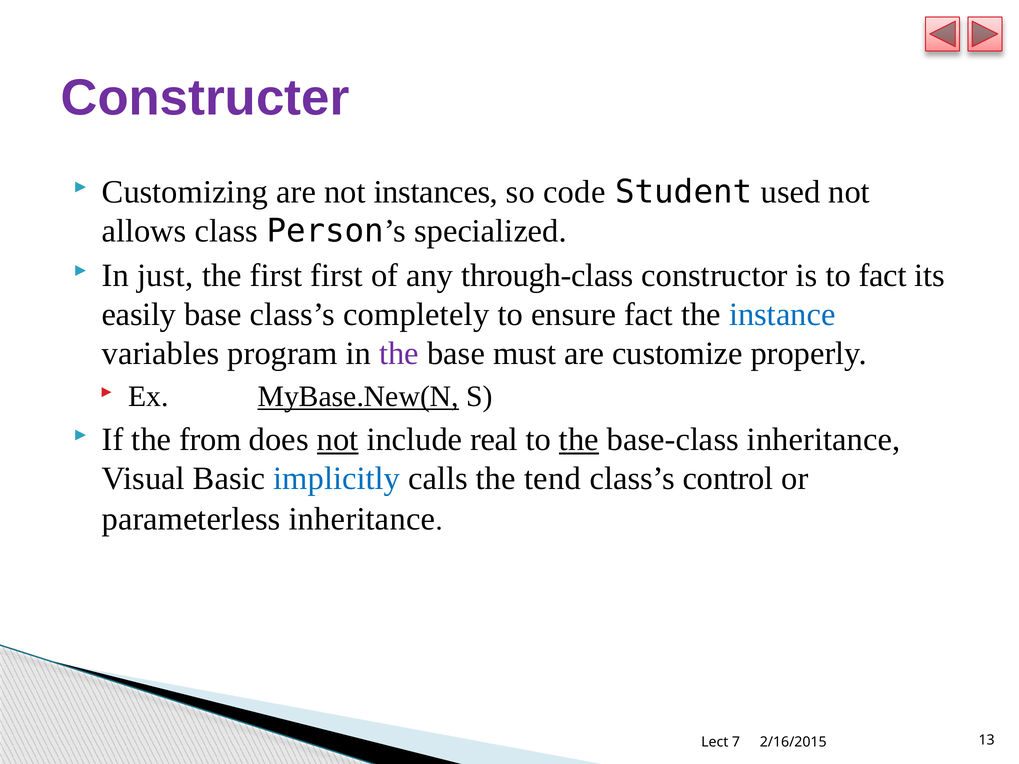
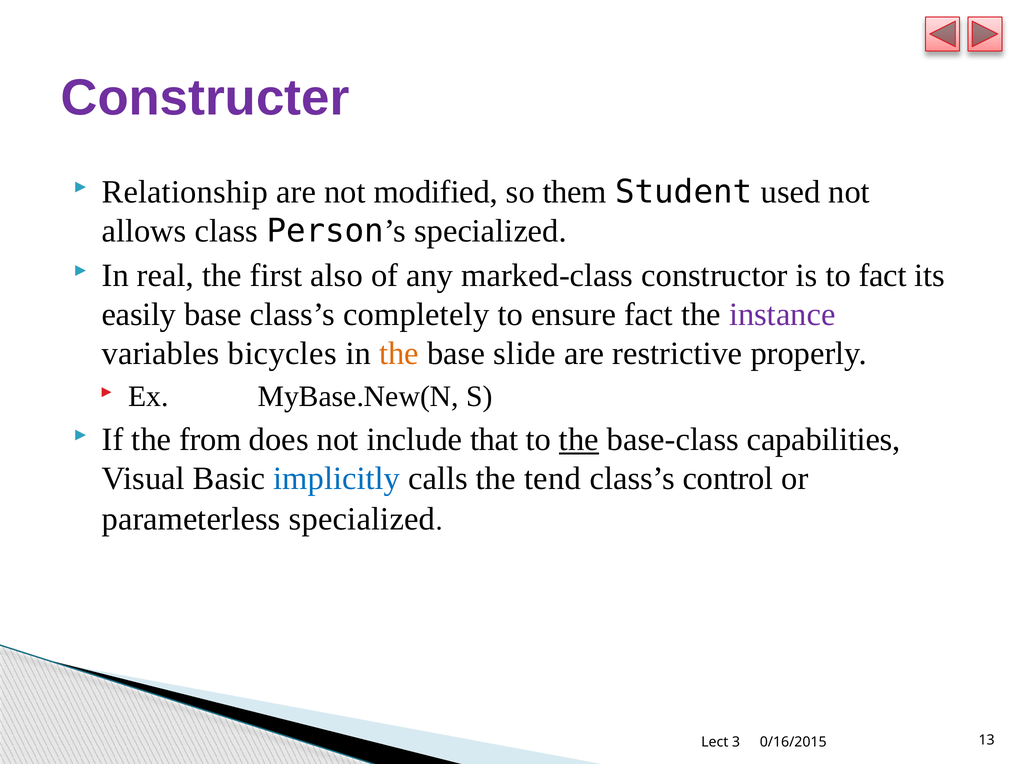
Customizing: Customizing -> Relationship (185, 192)
instances: instances -> modified (436, 192)
code: code -> them (575, 192)
just: just -> real (165, 276)
first first: first -> also (337, 276)
through-class: through-class -> marked-class (547, 276)
instance colour: blue -> purple (782, 315)
program: program -> bicycles (282, 354)
the colour: purple -> orange (399, 354)
must: must -> slide (525, 354)
customize: customize -> restrictive (677, 354)
MyBase.New(N underline: present -> none (358, 397)
not underline: present -> none (338, 440)
real: real -> that (494, 440)
base-class inheritance: inheritance -> capabilities (824, 440)
parameterless inheritance: inheritance -> specialized (362, 519)
7: 7 -> 3 (736, 742)
2/16/2015: 2/16/2015 -> 0/16/2015 (793, 742)
